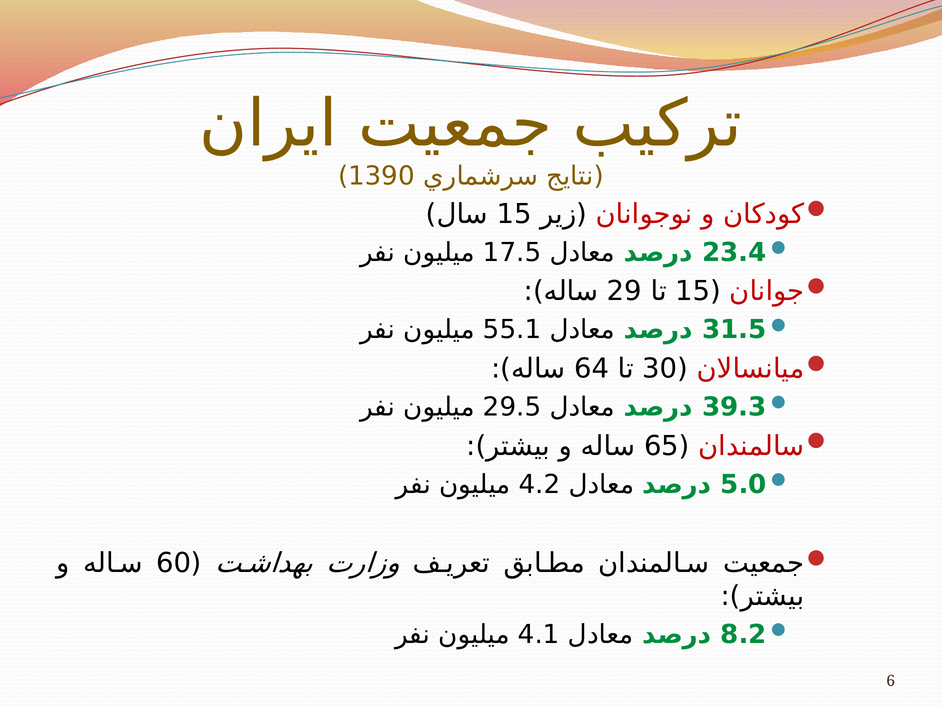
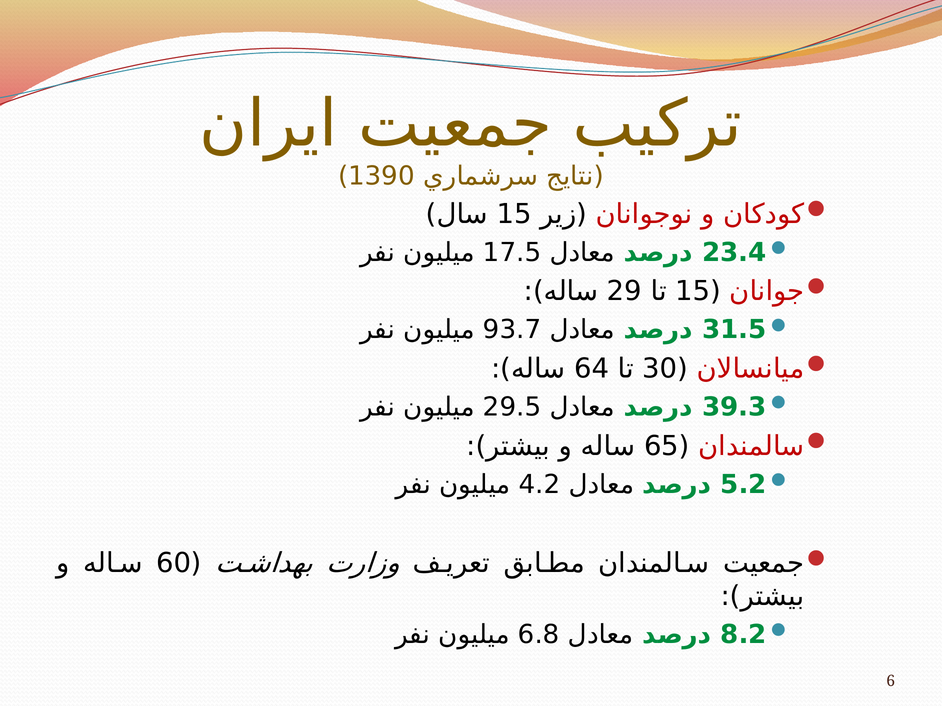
55.1: 55.1 -> 93.7 (512, 330)
5.0: 5.0 -> 5.2 (744, 485)
4.1: 4.1 -> 6.8 (539, 635)
